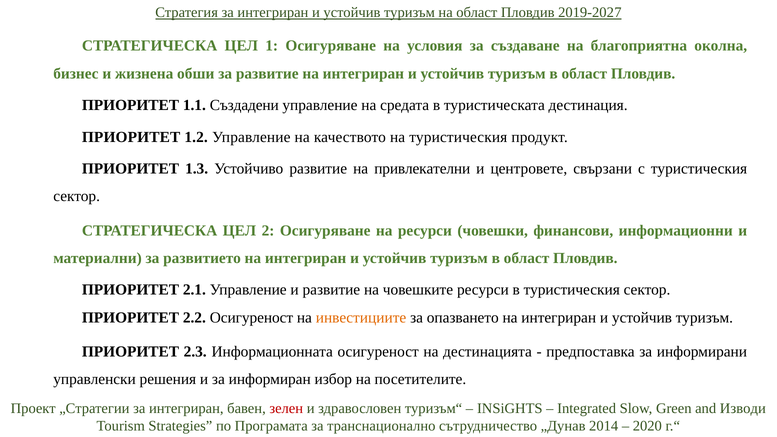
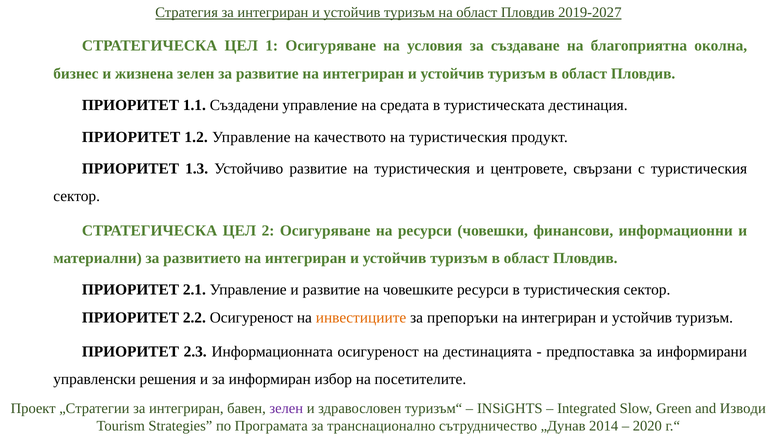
жизнена обши: обши -> зелен (196, 74)
развитие на привлекателни: привлекателни -> туристическия (422, 169)
опазването: опазването -> препоръки (463, 318)
зелен colour: red -> purple (286, 409)
